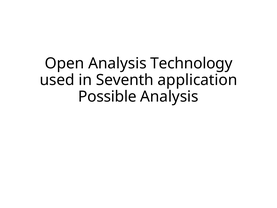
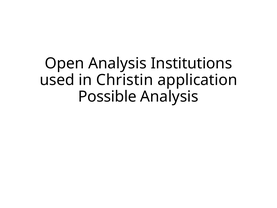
Technology: Technology -> Institutions (191, 63)
Seventh: Seventh -> Christin (125, 80)
